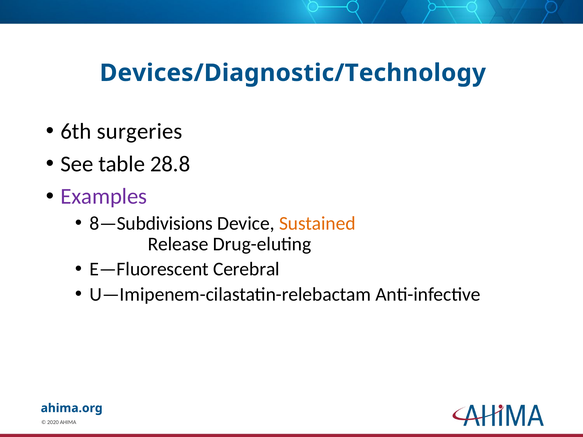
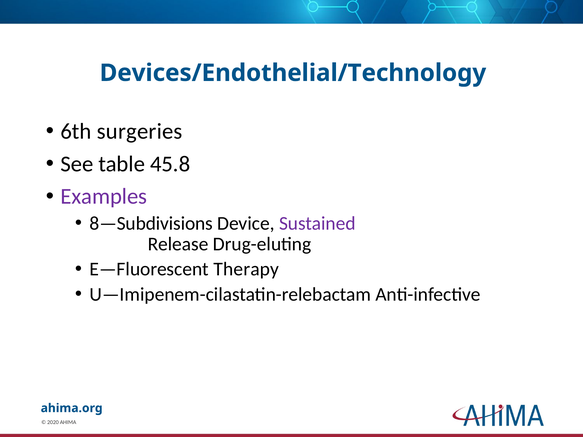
Devices/Diagnostic/Technology: Devices/Diagnostic/Technology -> Devices/Endothelial/Technology (293, 73)
28.8: 28.8 -> 45.8 (170, 164)
Sustained colour: orange -> purple (317, 223)
Cerebral: Cerebral -> Therapy (246, 269)
